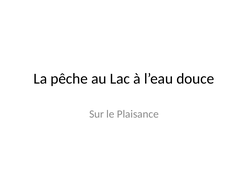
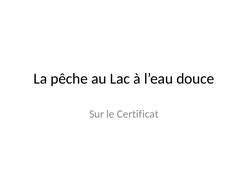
Plaisance: Plaisance -> Certificat (138, 114)
